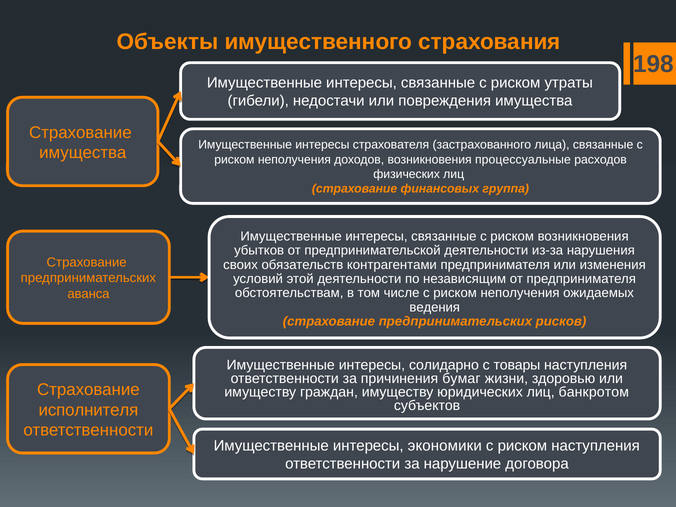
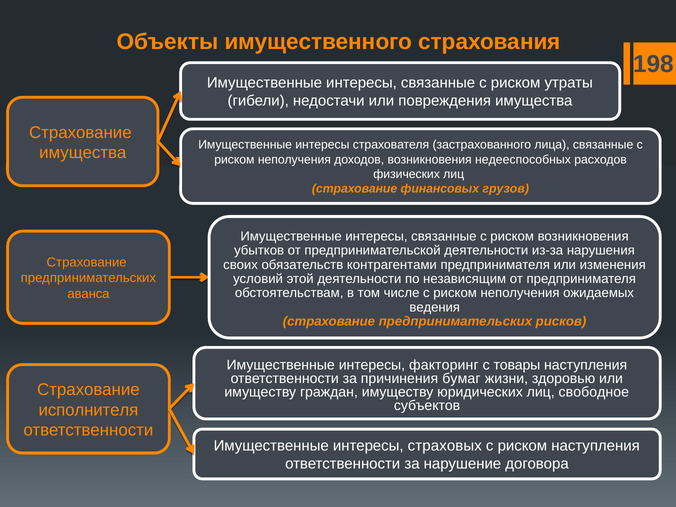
процессуальные: процессуальные -> недееспособных (523, 160)
группа: группа -> грузов (506, 189)
солидарно: солидарно -> факторинг (444, 365)
банкротом: банкротом -> свободное (594, 392)
экономики: экономики -> страховых (445, 446)
